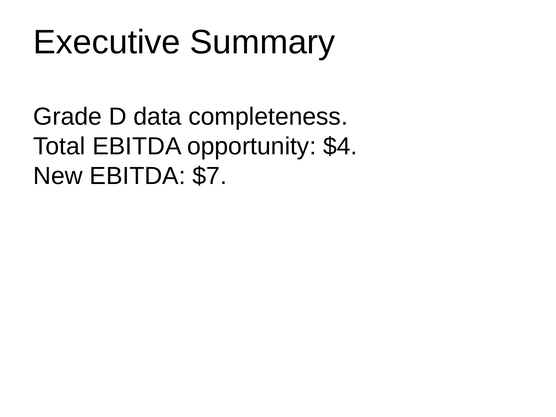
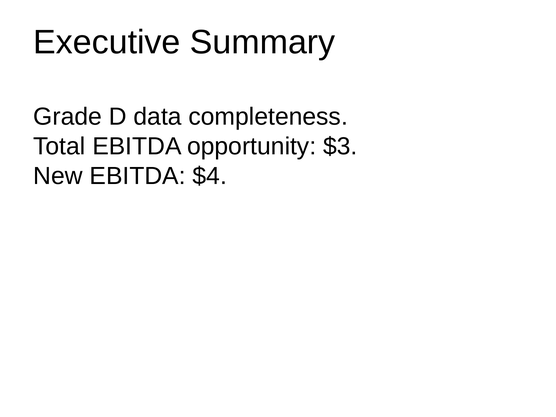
$4: $4 -> $3 (340, 146)
$7: $7 -> $4 (210, 176)
